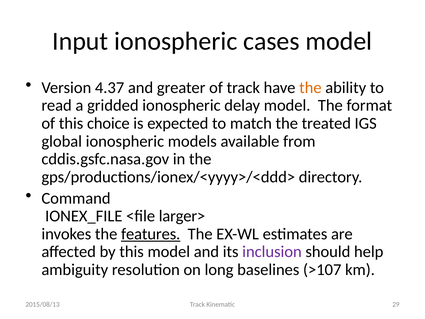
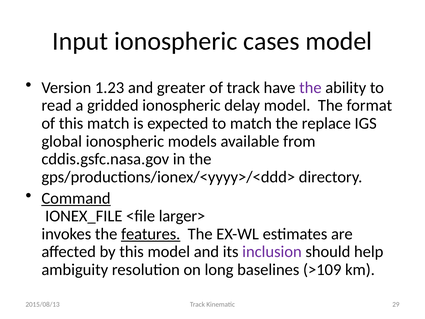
4.37: 4.37 -> 1.23 (110, 88)
the colour: orange -> purple (310, 88)
this choice: choice -> match (108, 123)
treated: treated -> replace (326, 123)
Command underline: none -> present (76, 198)
>107: >107 -> >109 (322, 270)
